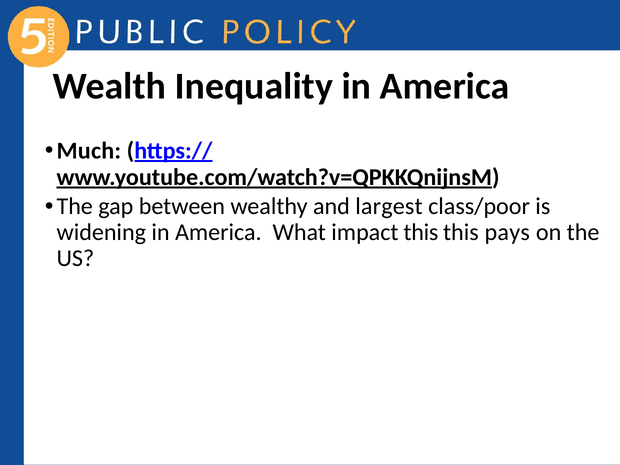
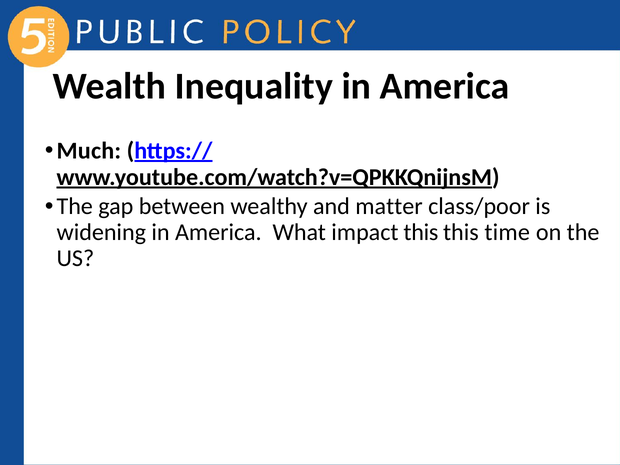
largest: largest -> matter (389, 207)
pays: pays -> time (507, 232)
